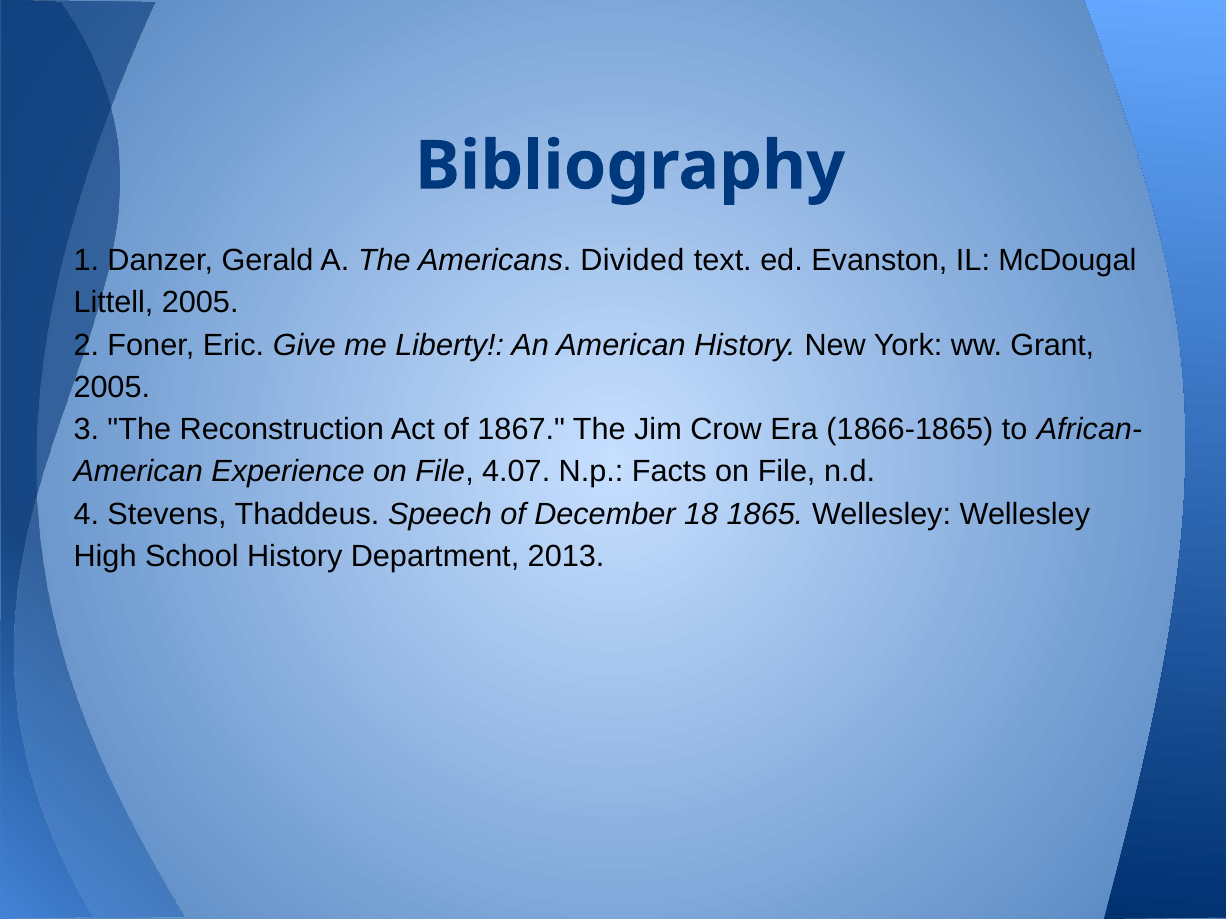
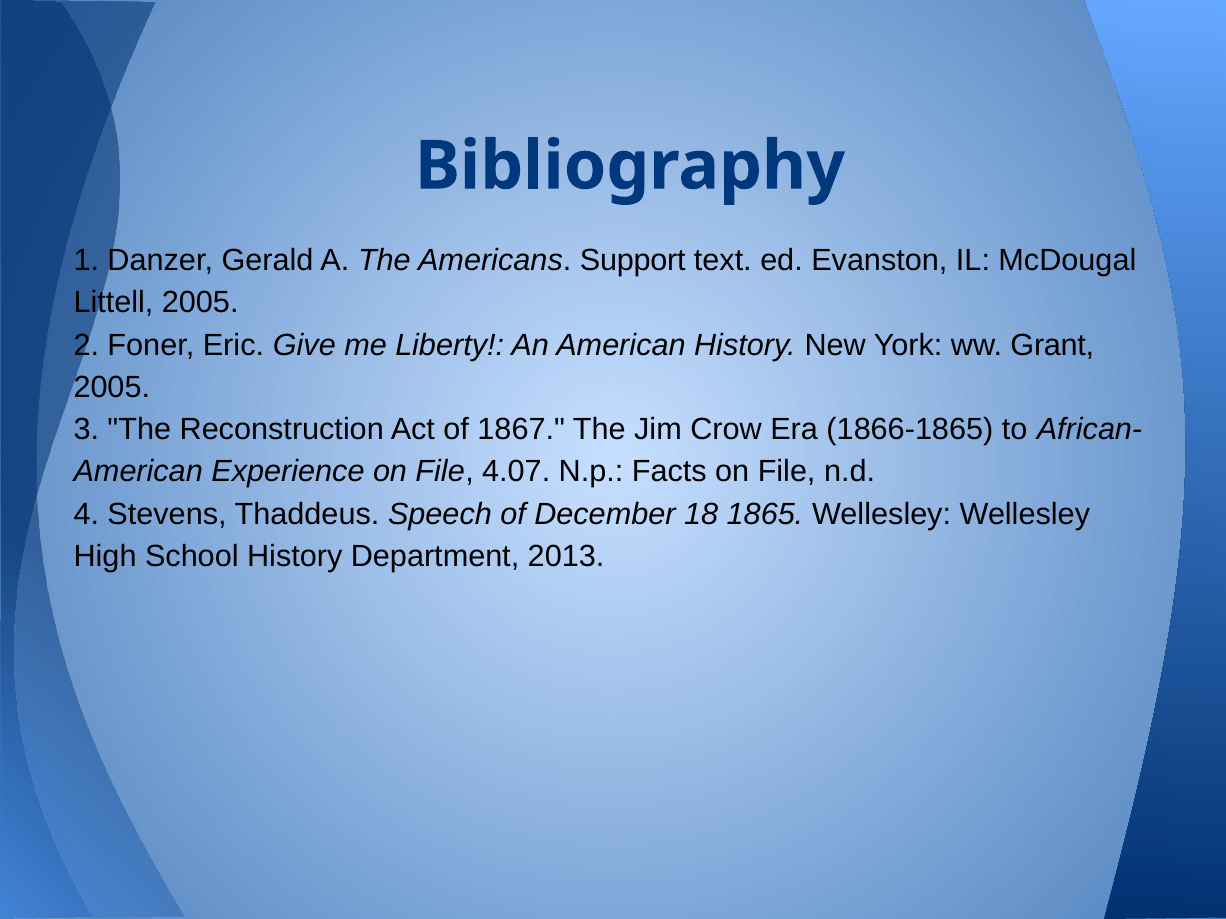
Divided: Divided -> Support (633, 261)
